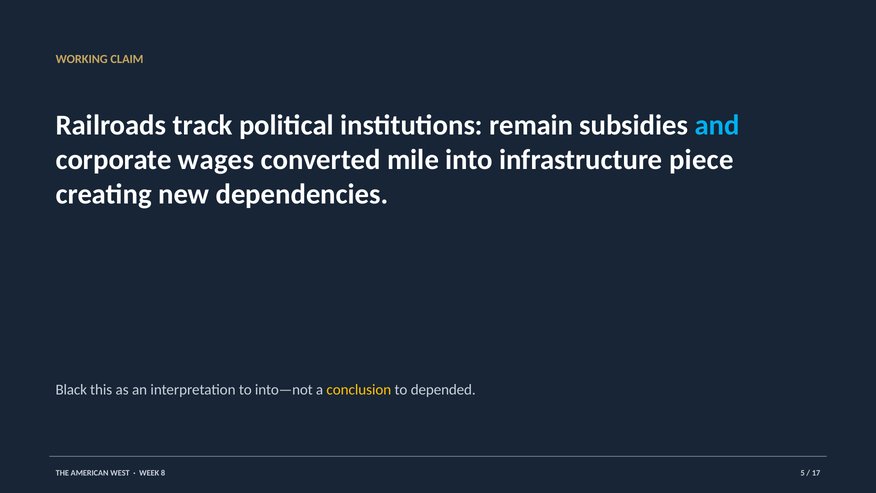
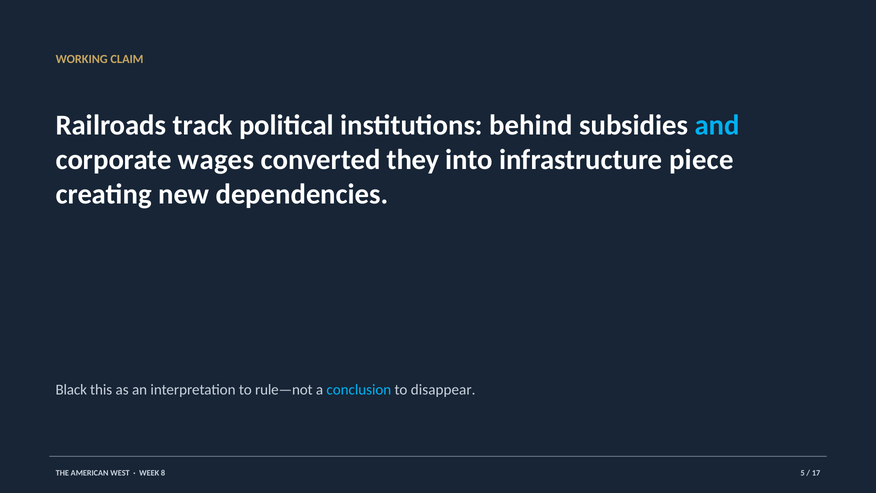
remain: remain -> behind (531, 125)
mile: mile -> they (413, 160)
into—not: into—not -> rule—not (284, 390)
conclusion colour: yellow -> light blue (359, 390)
depended: depended -> disappear (443, 390)
